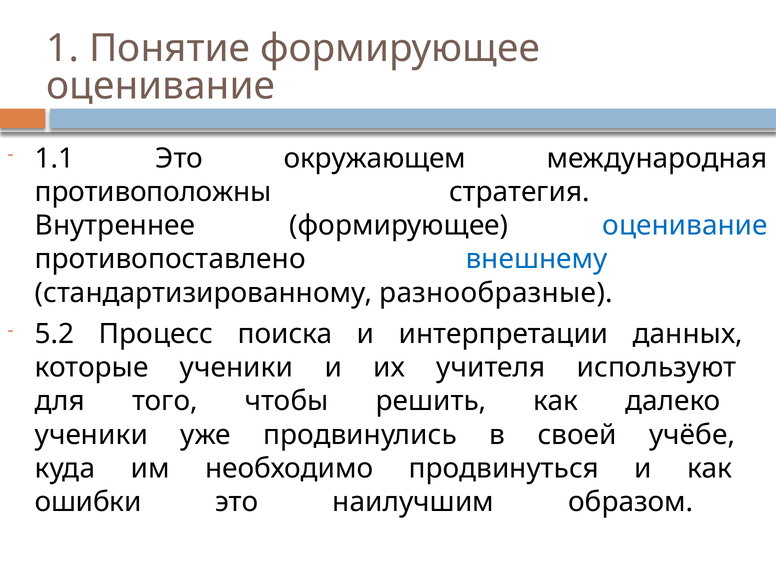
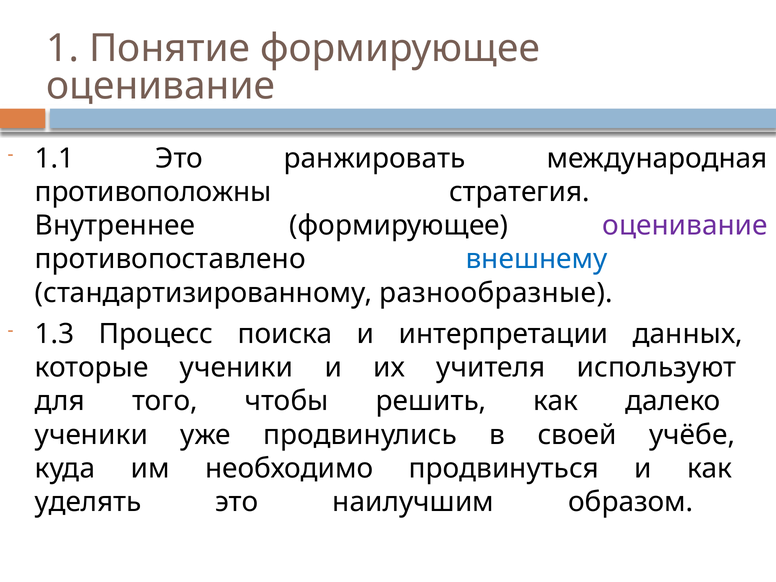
окружающем: окружающем -> ранжировать (375, 158)
оценивание colour: blue -> purple (685, 226)
5.2: 5.2 -> 1.3 (55, 334)
ошибки: ошибки -> уделять (88, 502)
